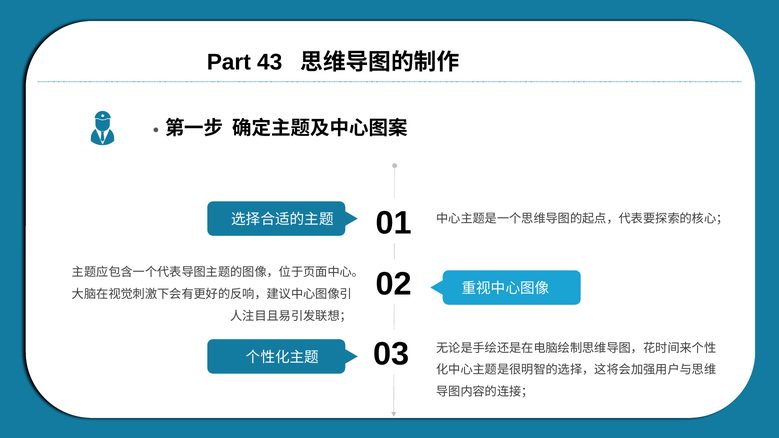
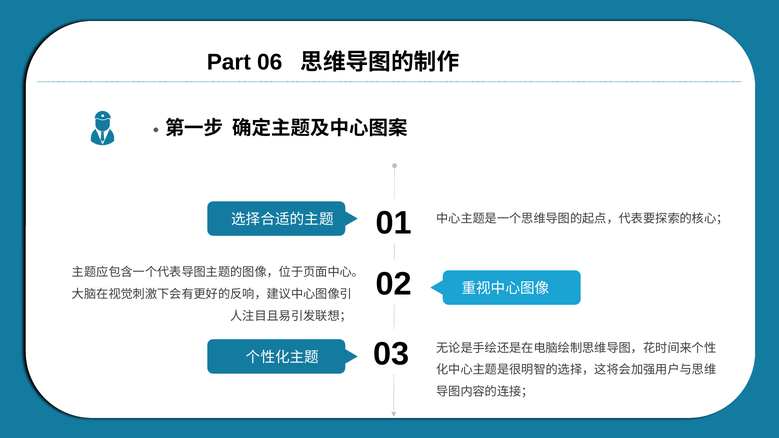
43: 43 -> 06 (270, 62)
